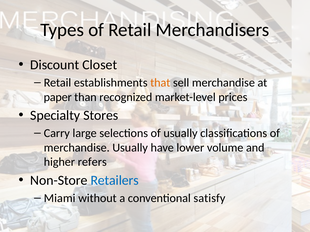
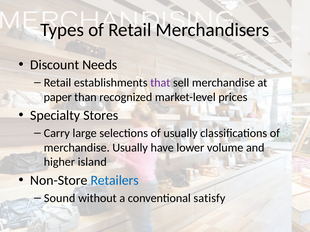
Closet: Closet -> Needs (100, 65)
that colour: orange -> purple (160, 83)
refers: refers -> island (92, 162)
Miami: Miami -> Sound (60, 198)
